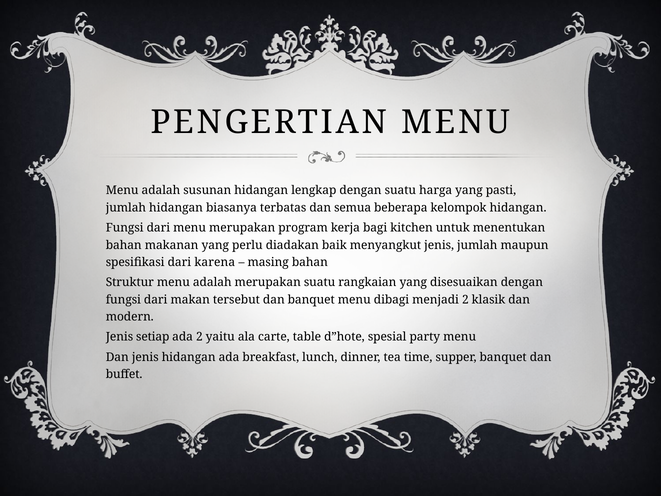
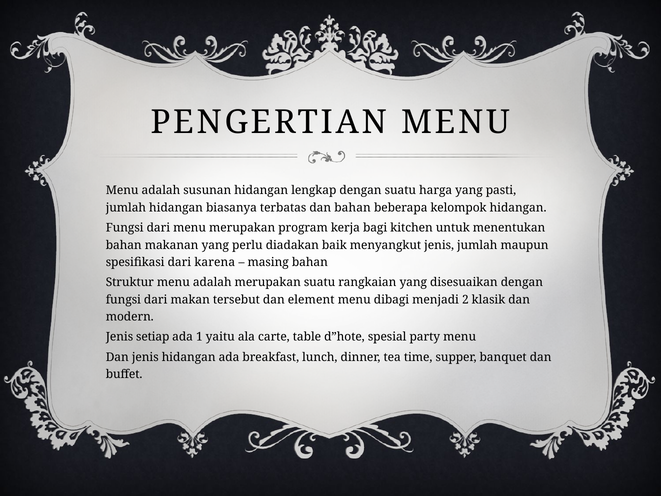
dan semua: semua -> bahan (353, 208)
dan banquet: banquet -> element (311, 299)
ada 2: 2 -> 1 (199, 337)
